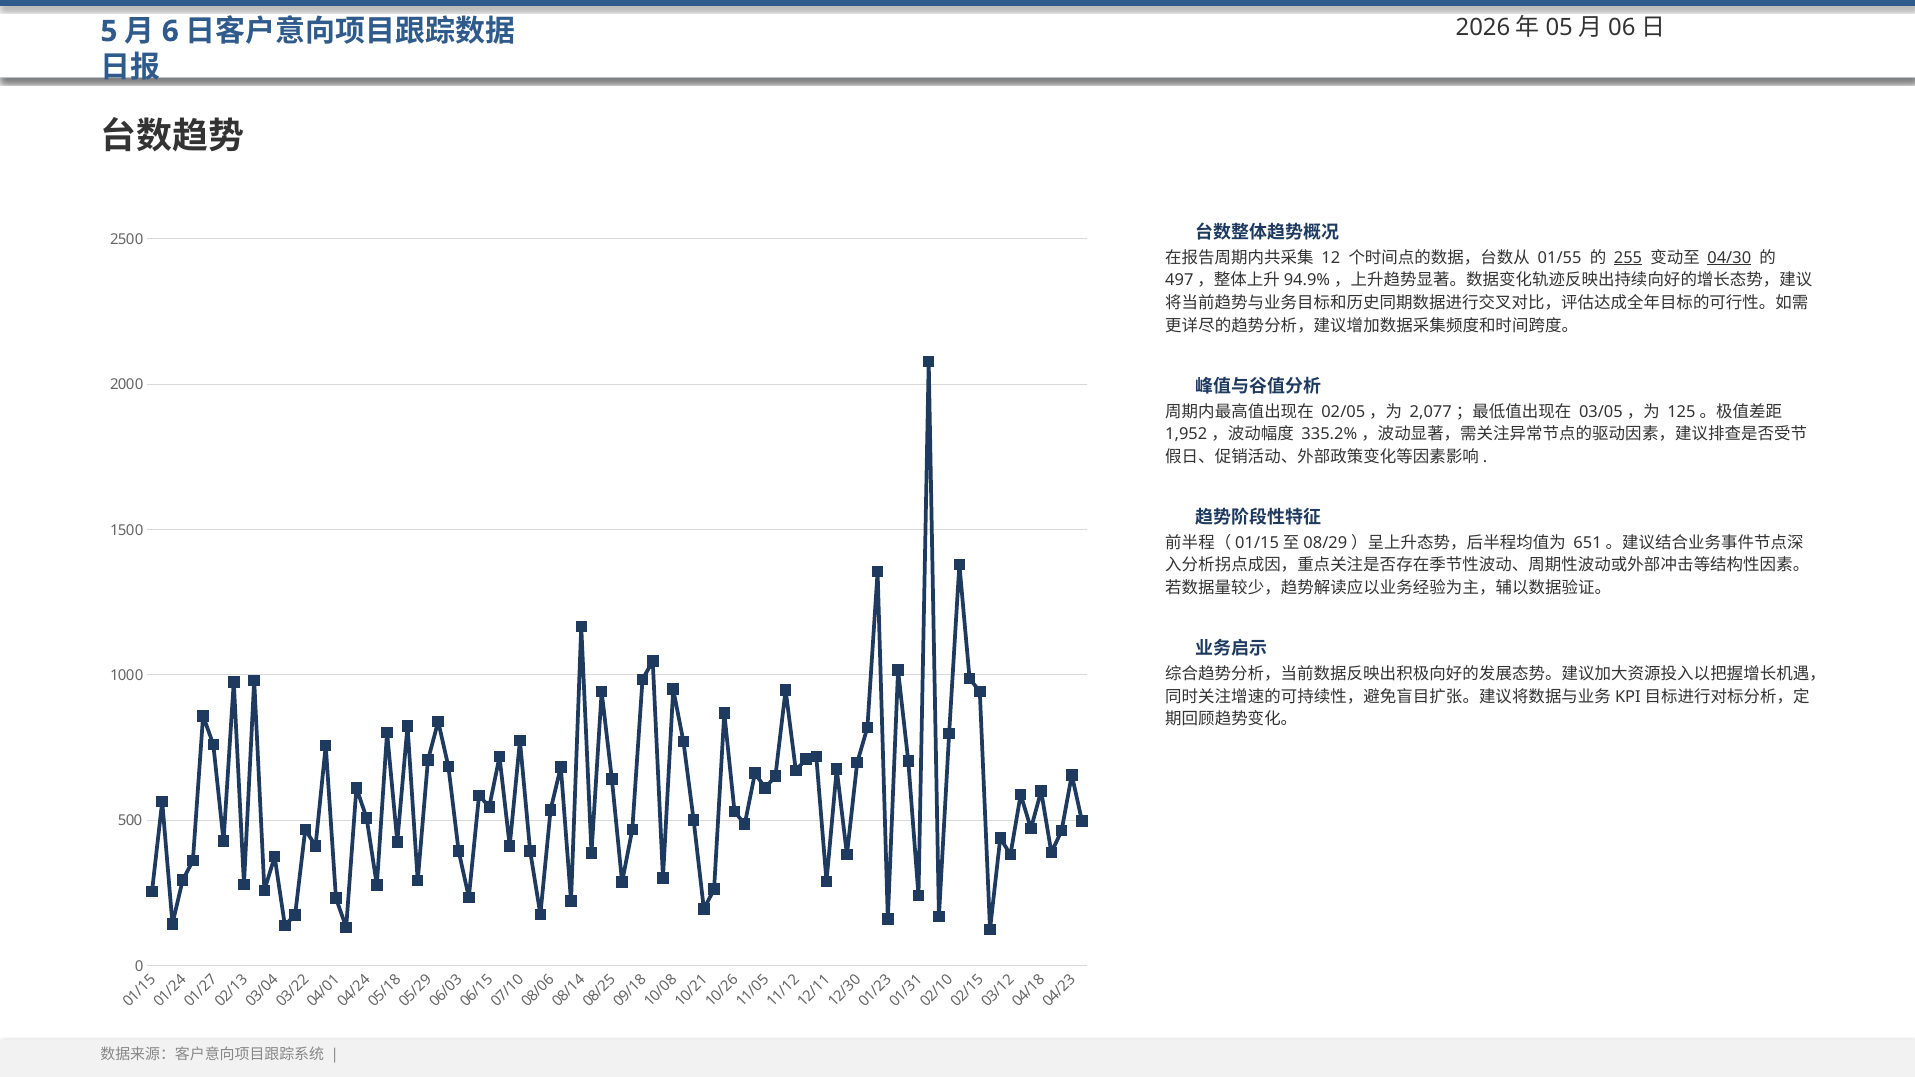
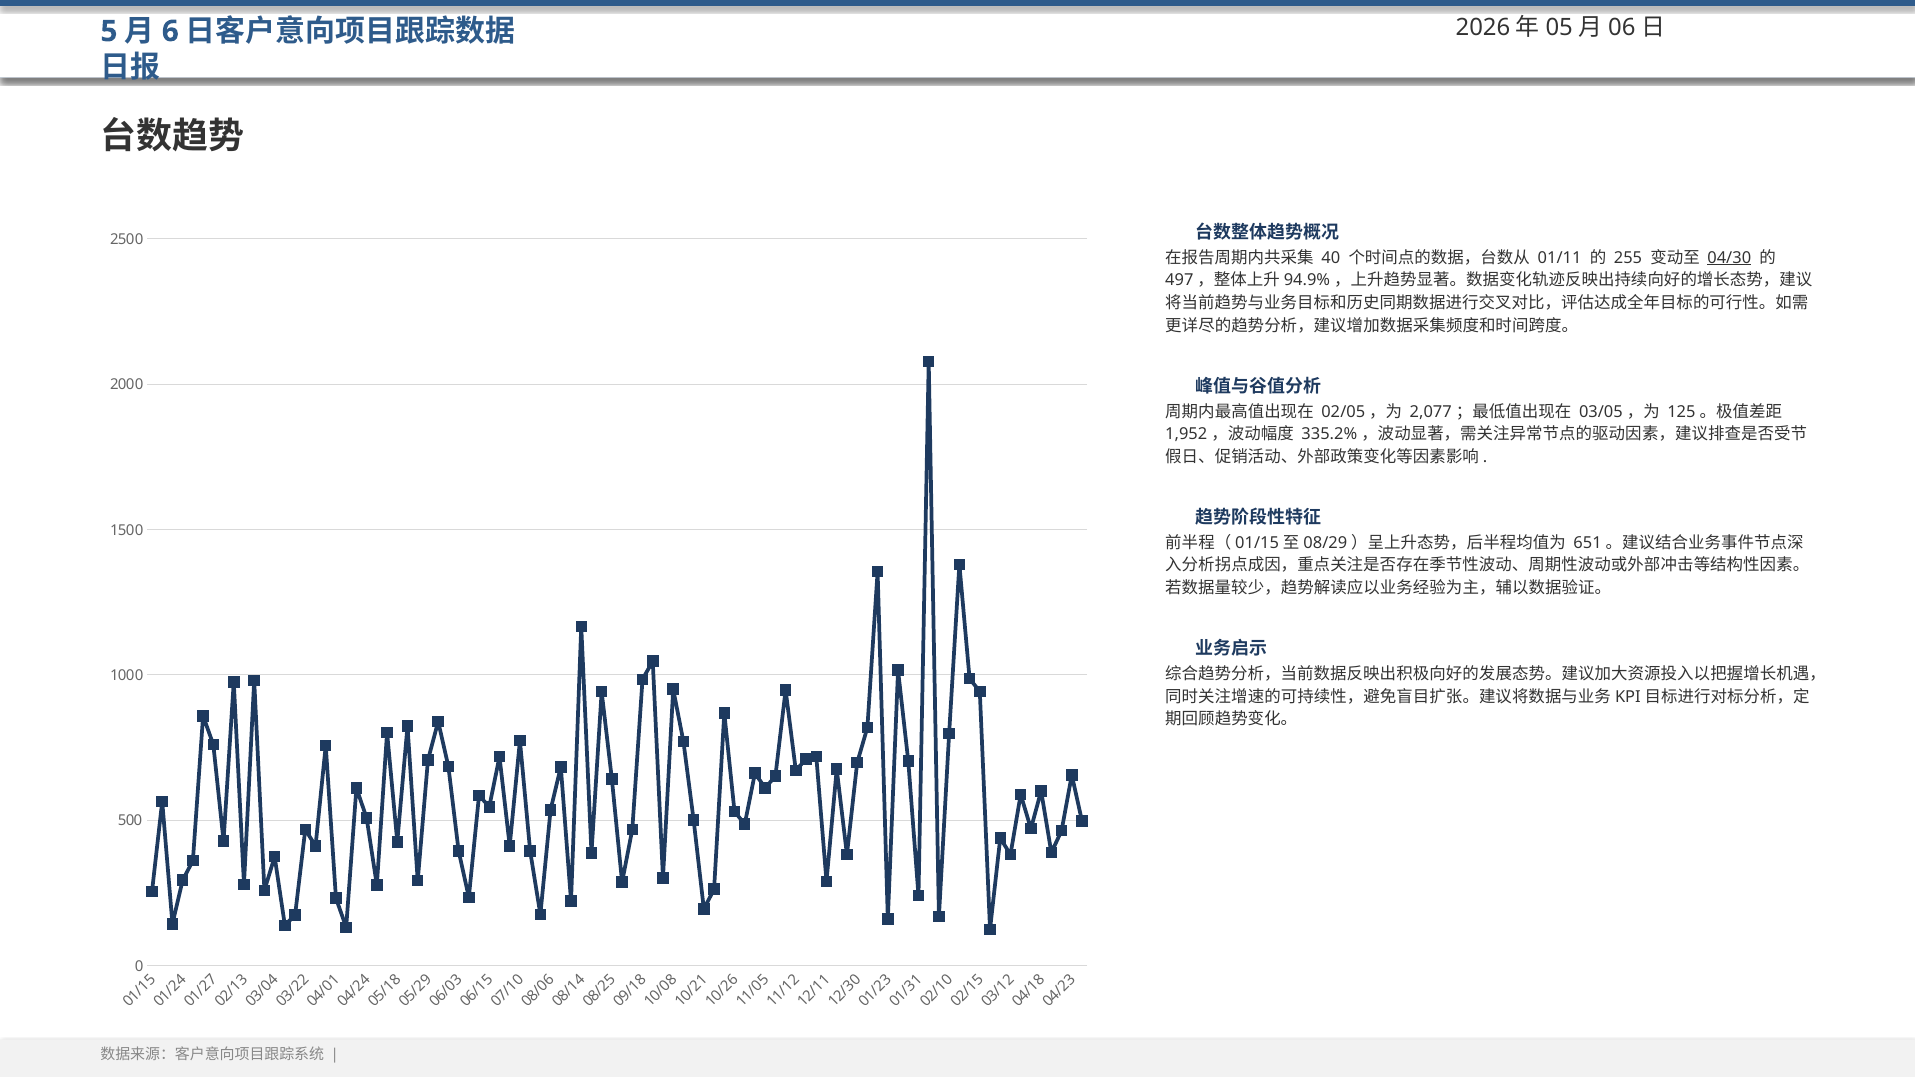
12: 12 -> 40 (1331, 258)
01/55: 01/55 -> 01/11 (1560, 258)
255 underline: present -> none (1628, 258)
